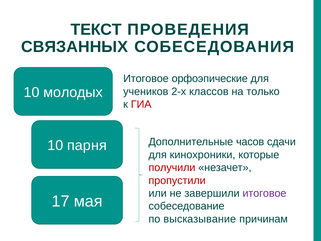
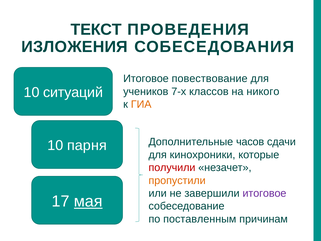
СВЯЗАННЫХ: СВЯЗАННЫХ -> ИЗЛОЖЕНИЯ (75, 47)
орфоэпические: орфоэпические -> повествование (210, 79)
молодых: молодых -> ситуаций (73, 92)
2-х: 2-х -> 7-х (179, 91)
только: только -> никого (263, 91)
ГИА colour: red -> orange (141, 104)
пропустили colour: red -> orange (177, 180)
мая underline: none -> present (88, 201)
высказывание: высказывание -> поставленным (200, 219)
